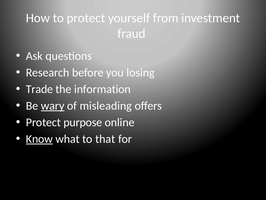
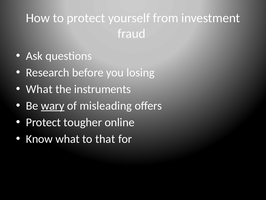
Trade: Trade -> What (39, 89)
information: information -> instruments (103, 89)
purpose: purpose -> tougher (83, 122)
Know underline: present -> none (39, 139)
